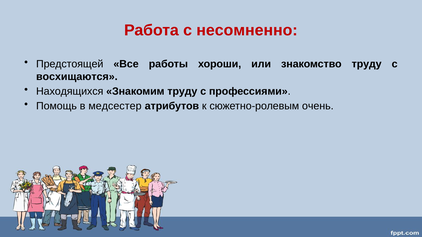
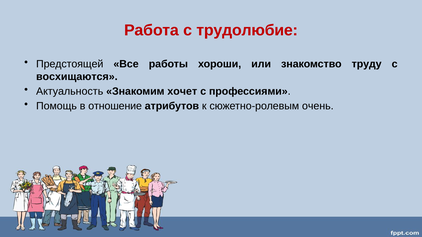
несомненно: несомненно -> трудолюбие (247, 30)
Находящихся: Находящихся -> Актуальность (70, 91)
Знакомим труду: труду -> хочет (182, 91)
медсестер: медсестер -> отношение (115, 106)
